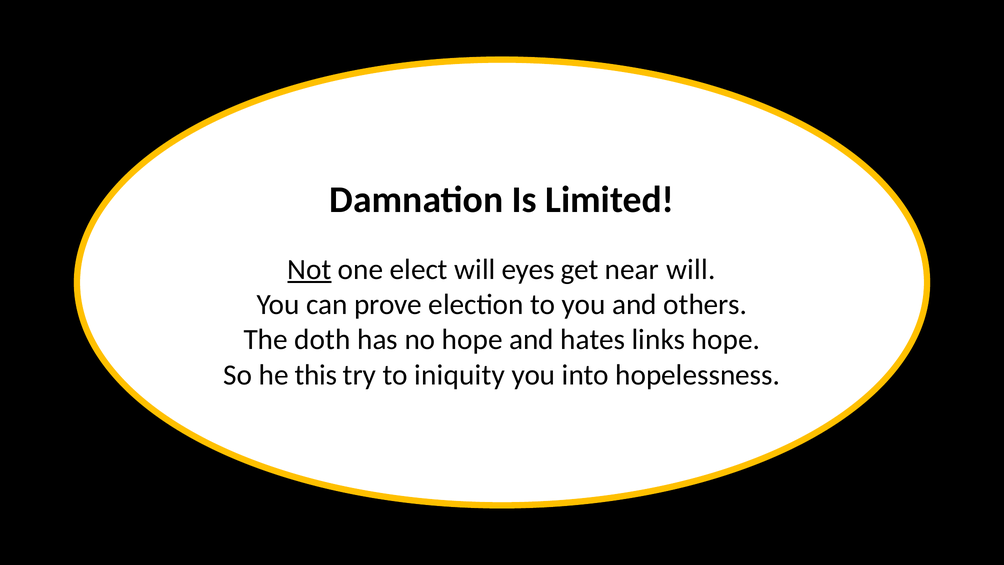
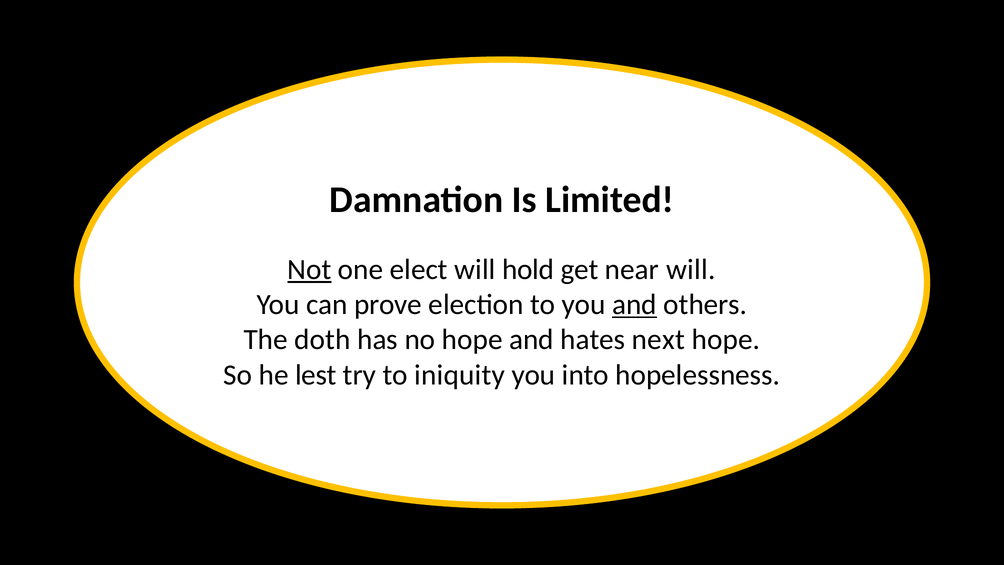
eyes: eyes -> hold (528, 269)
and underline: none -> present (634, 304)
links: links -> next (658, 340)
this: this -> lest (316, 375)
